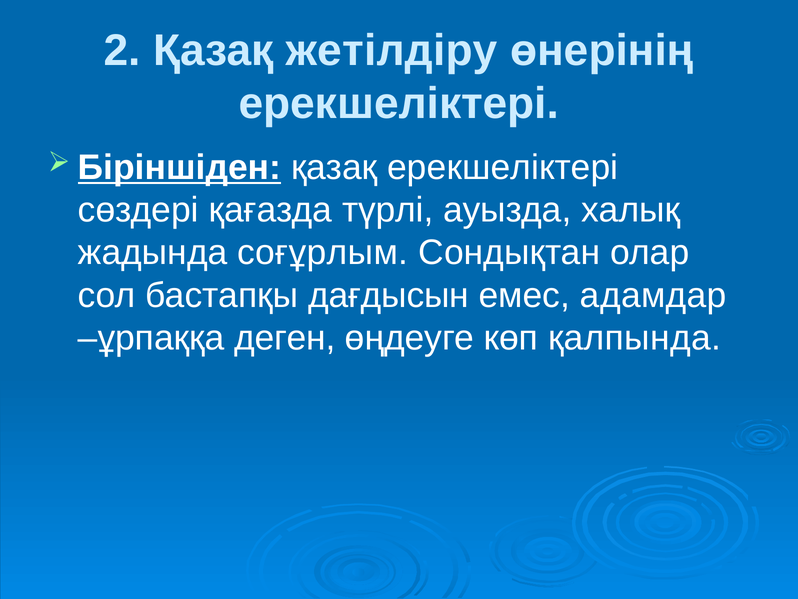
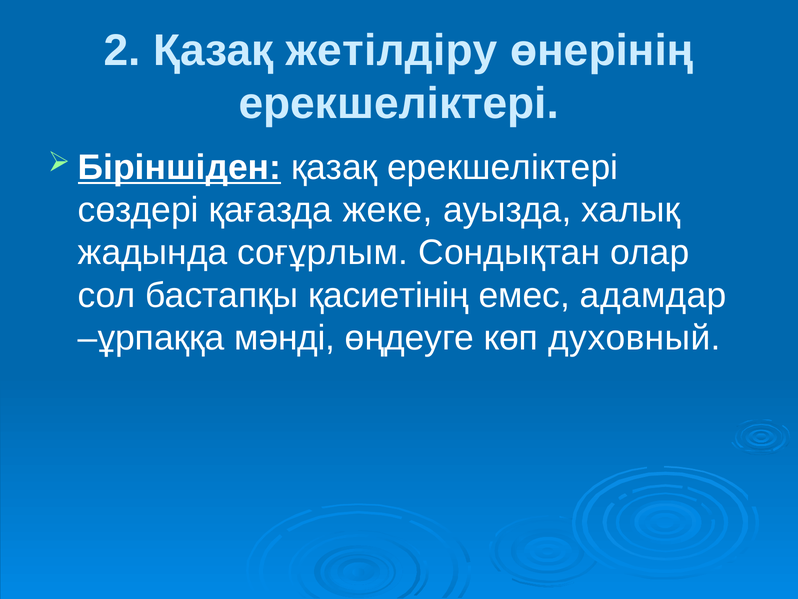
түрлі: түрлі -> жеке (388, 210)
дағдысын: дағдысын -> қасиетінің (389, 295)
деген: деген -> мәнді (285, 338)
қалпында: қалпында -> духовный (634, 338)
